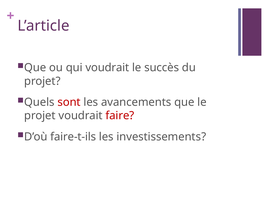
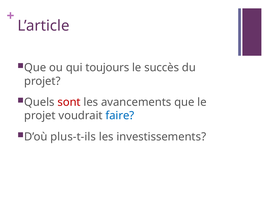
qui voudrait: voudrait -> toujours (107, 67)
faire colour: red -> blue (120, 115)
faire-t-ils: faire-t-ils -> plus-t-ils (73, 136)
